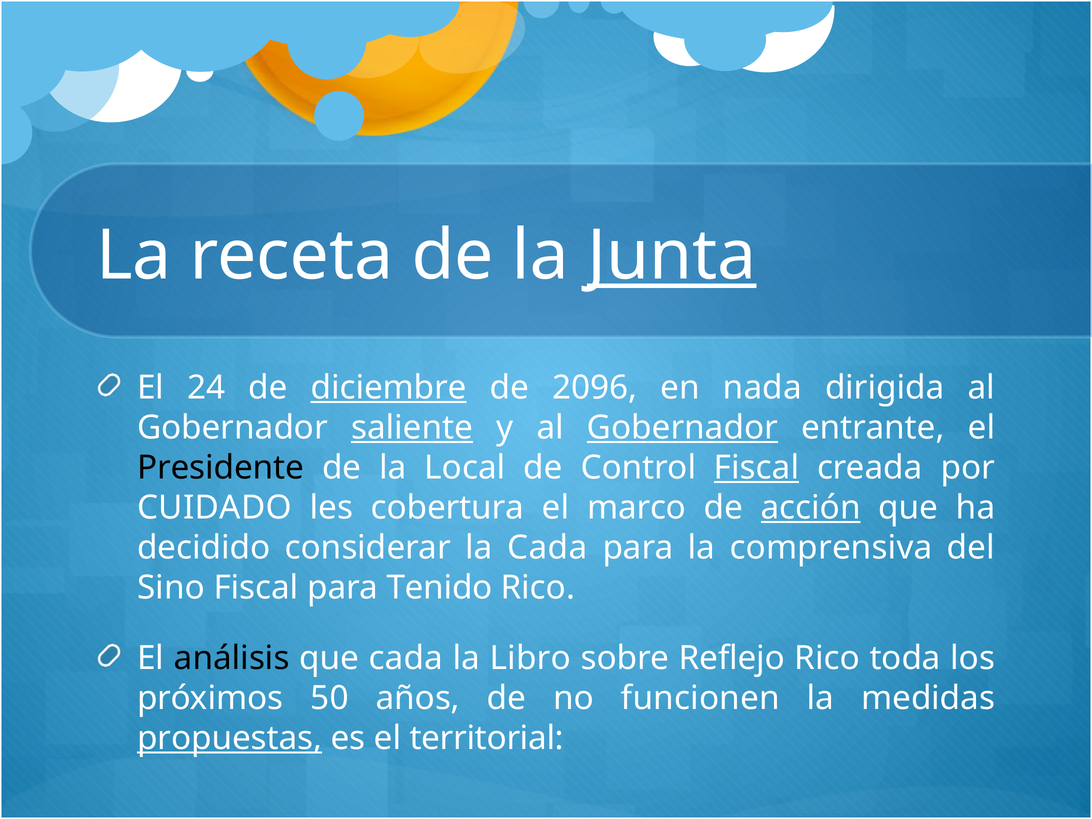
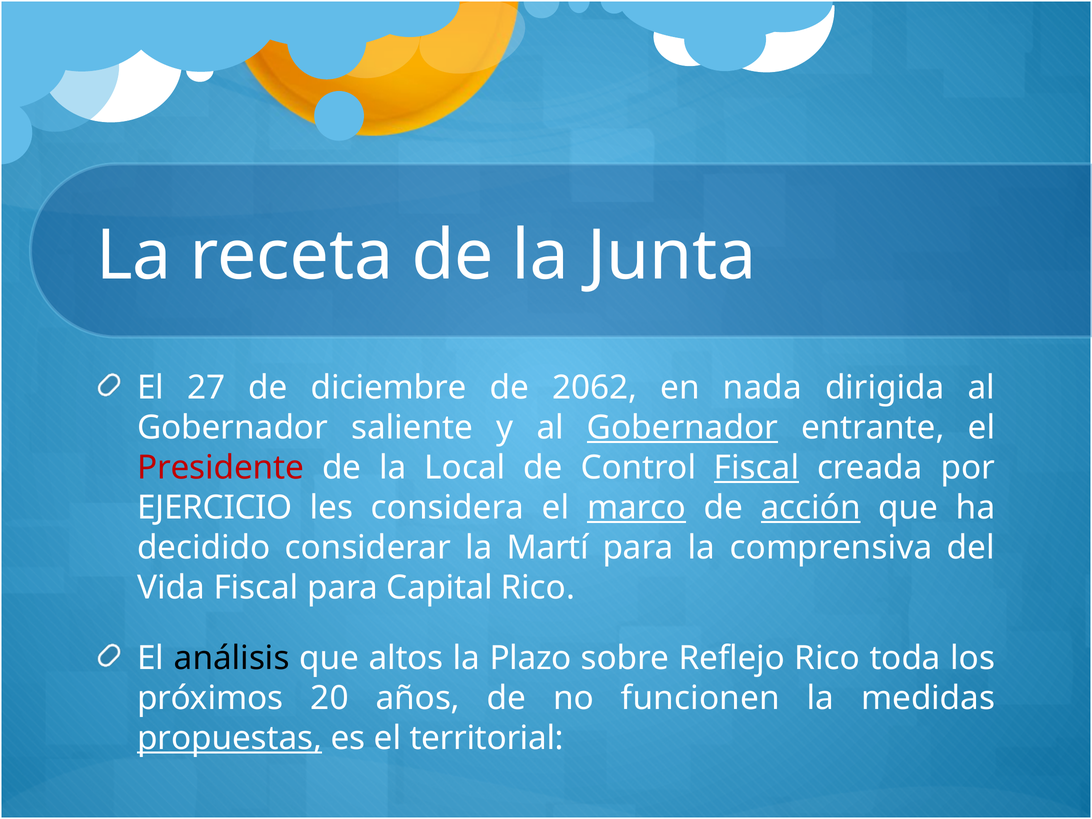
Junta underline: present -> none (672, 256)
24: 24 -> 27 (206, 388)
diciembre underline: present -> none (389, 388)
2096: 2096 -> 2062 (595, 388)
saliente underline: present -> none (412, 428)
Presidente colour: black -> red (221, 468)
CUIDADO: CUIDADO -> EJERCICIO (215, 508)
cobertura: cobertura -> considera (447, 508)
marco underline: none -> present (637, 508)
la Cada: Cada -> Martí (548, 548)
Sino: Sino -> Vida (171, 588)
Tenido: Tenido -> Capital (440, 588)
que cada: cada -> altos (406, 658)
Libro: Libro -> Plazo (531, 658)
50: 50 -> 20 (330, 698)
